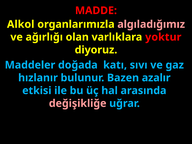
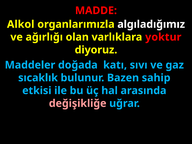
algıladığımız colour: pink -> white (151, 24)
hızlanır: hızlanır -> sıcaklık (38, 78)
azalır: azalır -> sahip (156, 78)
